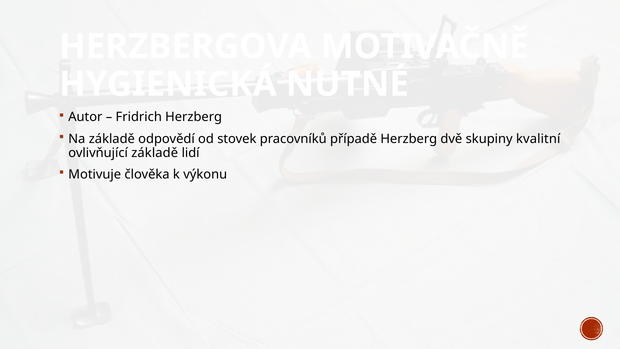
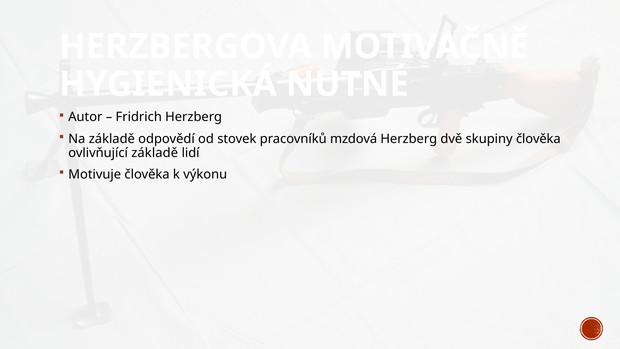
případě: případě -> mzdová (354, 139)
skupiny kvalitní: kvalitní -> člověka (538, 139)
